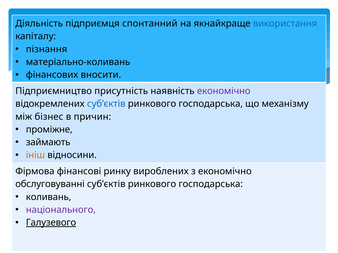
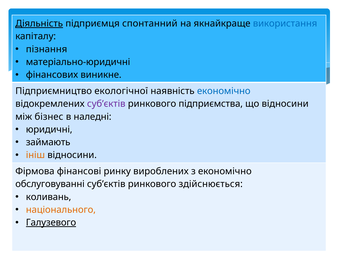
Діяльність underline: none -> present (39, 24)
матеріально-коливань: матеріально-коливань -> матеріально-юридичні (78, 62)
вносити: вносити -> виникне (101, 75)
присутність: присутність -> екологічної (121, 91)
економічно colour: purple -> blue (224, 91)
суб’єктів colour: blue -> purple (106, 104)
господарська: господарська -> підприємства (211, 104)
що механізму: механізму -> відносини (285, 104)
причин: причин -> наледні (93, 117)
проміжне: проміжне -> юридичні (49, 130)
господарська: господарська -> здійснюється (211, 185)
національного colour: purple -> orange (61, 210)
